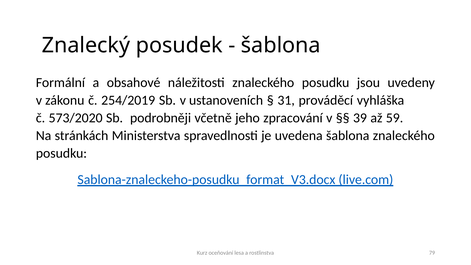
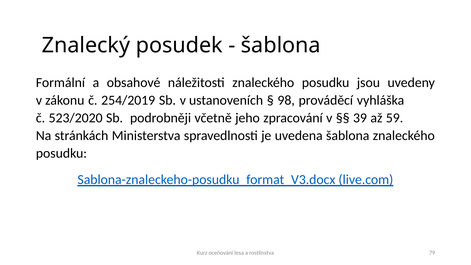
31: 31 -> 98 (286, 100)
573/2020: 573/2020 -> 523/2020 (76, 118)
